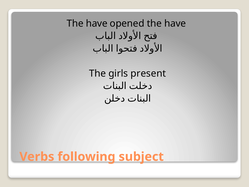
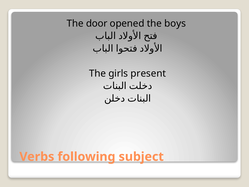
have: have -> door (97, 23)
opened the have: have -> boys (175, 23)
